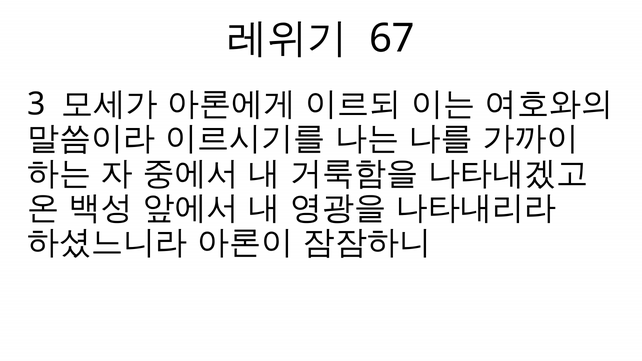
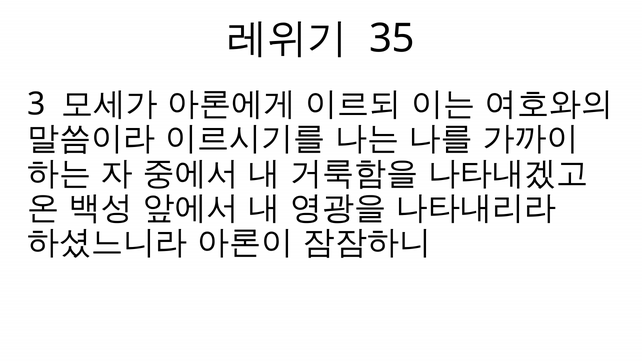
67: 67 -> 35 (392, 39)
